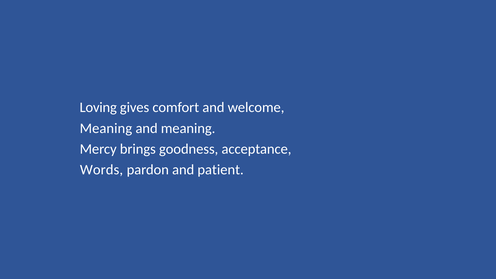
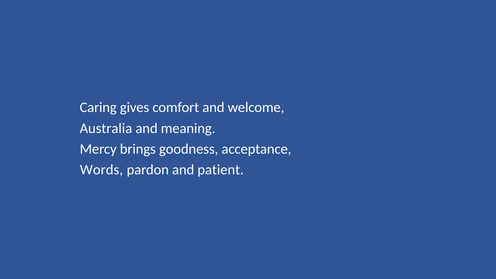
Loving: Loving -> Caring (98, 107)
Meaning: Meaning -> Australia (106, 128)
